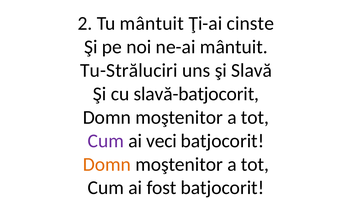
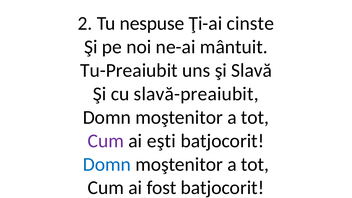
Tu mântuit: mântuit -> nespuse (152, 24)
Tu-Străluciri: Tu-Străluciri -> Tu-Preaiubit (129, 70)
slavă-batjocorit: slavă-batjocorit -> slavă-preaiubit (196, 94)
veci: veci -> eşti (161, 141)
Domn colour: orange -> blue (107, 164)
